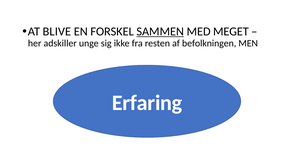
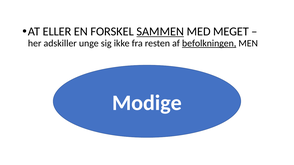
BLIVE: BLIVE -> ELLER (57, 32)
befolkningen underline: none -> present (209, 43)
Erfaring: Erfaring -> Modige (147, 103)
